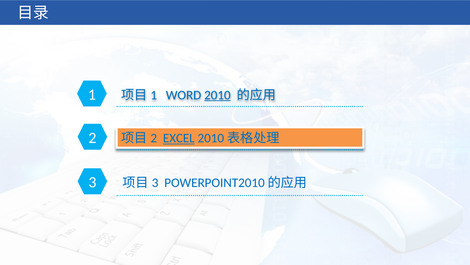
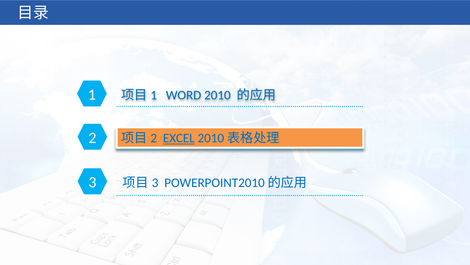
2010 underline: present -> none (217, 95)
